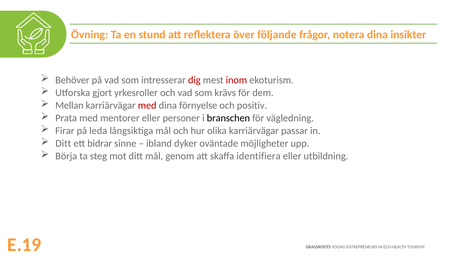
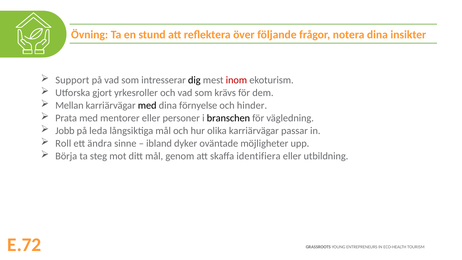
Behöver: Behöver -> Support (72, 80)
dig colour: red -> black (194, 80)
med colour: red -> black (147, 106)
positiv: positiv -> hinder (252, 106)
Firar: Firar -> Jobb (65, 131)
Ditt: Ditt -> Roll (63, 144)
bidrar: bidrar -> ändra (100, 144)
E.19: E.19 -> E.72 (24, 245)
